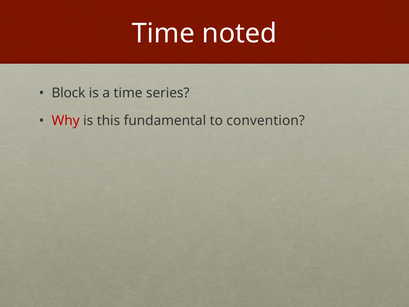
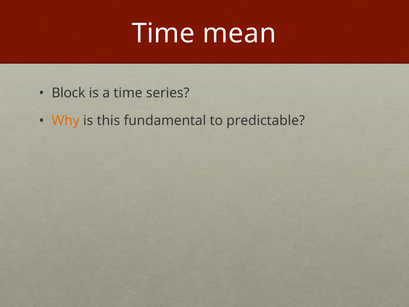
noted: noted -> mean (239, 33)
Why colour: red -> orange (66, 121)
convention: convention -> predictable (266, 121)
